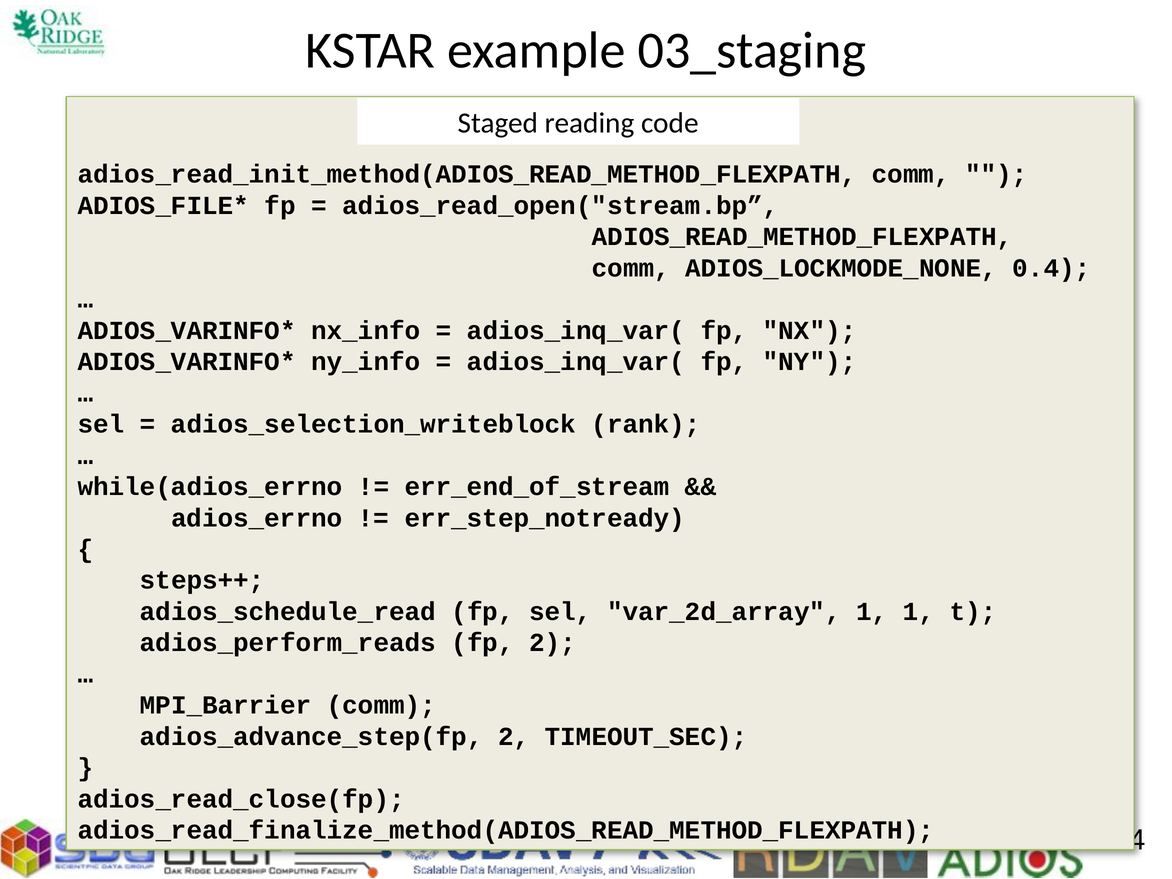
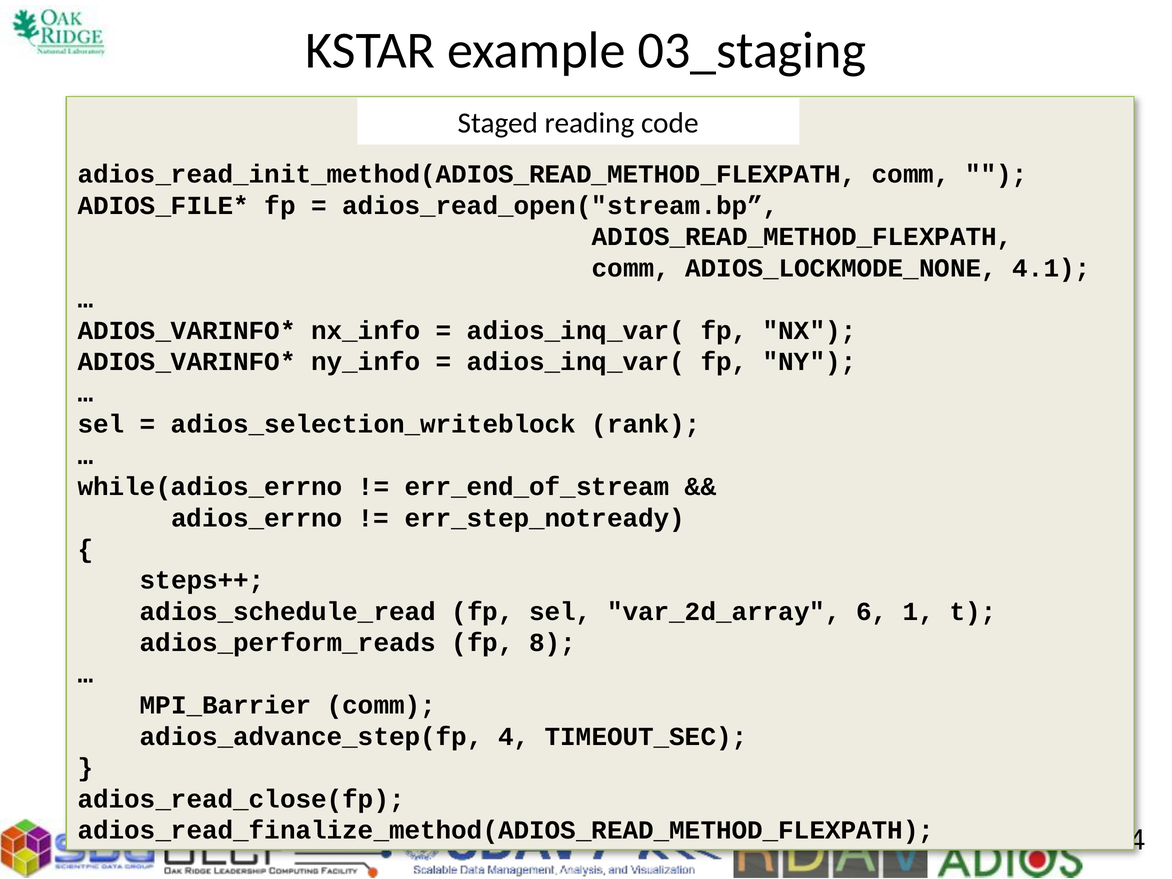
0.4: 0.4 -> 4.1 (1051, 268)
var_2d_array 1: 1 -> 6 (872, 612)
fp 2: 2 -> 8 (553, 643)
adios_advance_step(fp 2: 2 -> 4 (514, 737)
